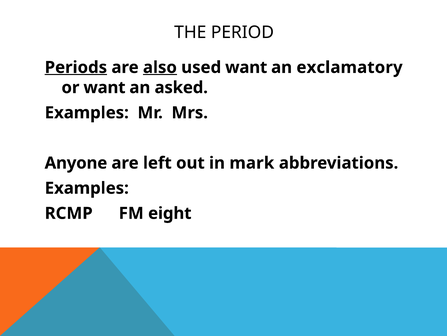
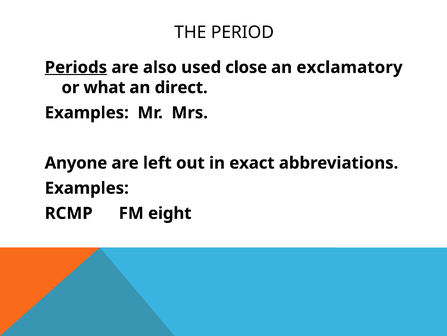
also underline: present -> none (160, 67)
used want: want -> close (246, 67)
or want: want -> what (104, 87)
asked: asked -> direct (181, 87)
mark: mark -> exact (252, 163)
